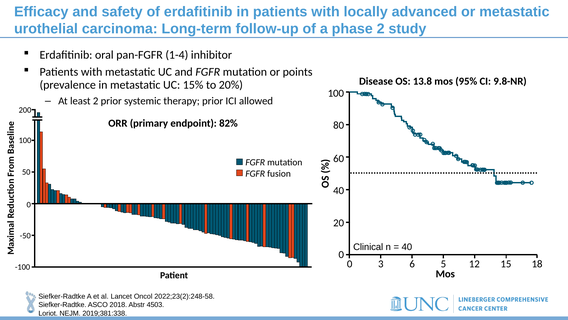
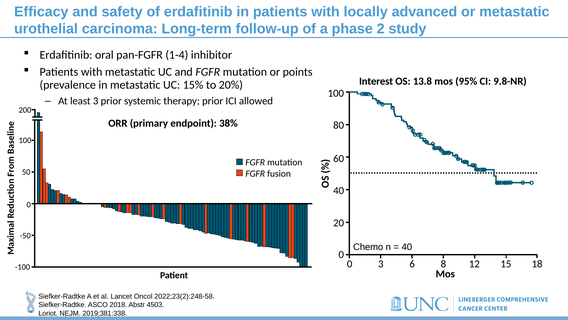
Disease: Disease -> Interest (376, 81)
least 2: 2 -> 3 (96, 101)
82%: 82% -> 38% (228, 123)
Clinical: Clinical -> Chemo (368, 247)
5: 5 -> 8 (443, 263)
